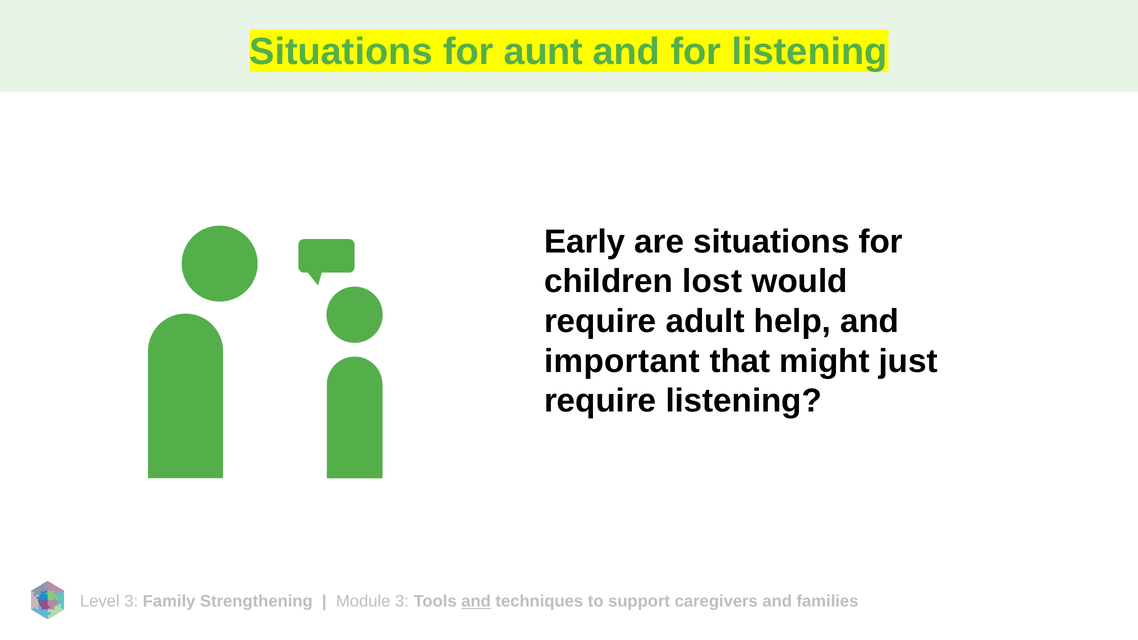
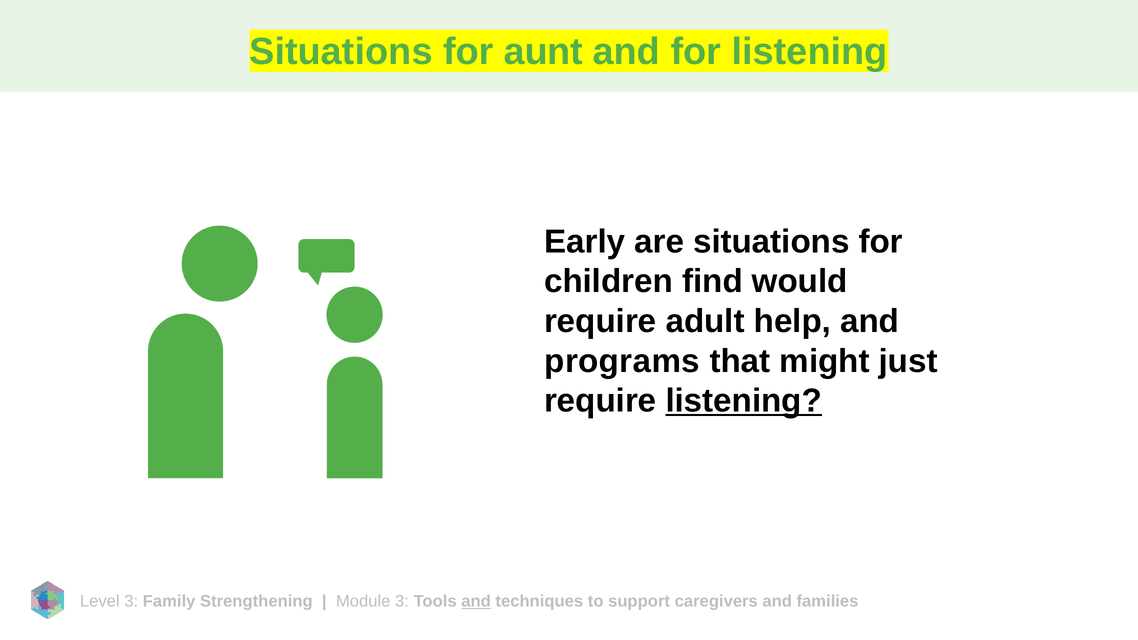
lost: lost -> find (712, 281)
important: important -> programs (622, 361)
listening underline: none -> present (744, 401)
